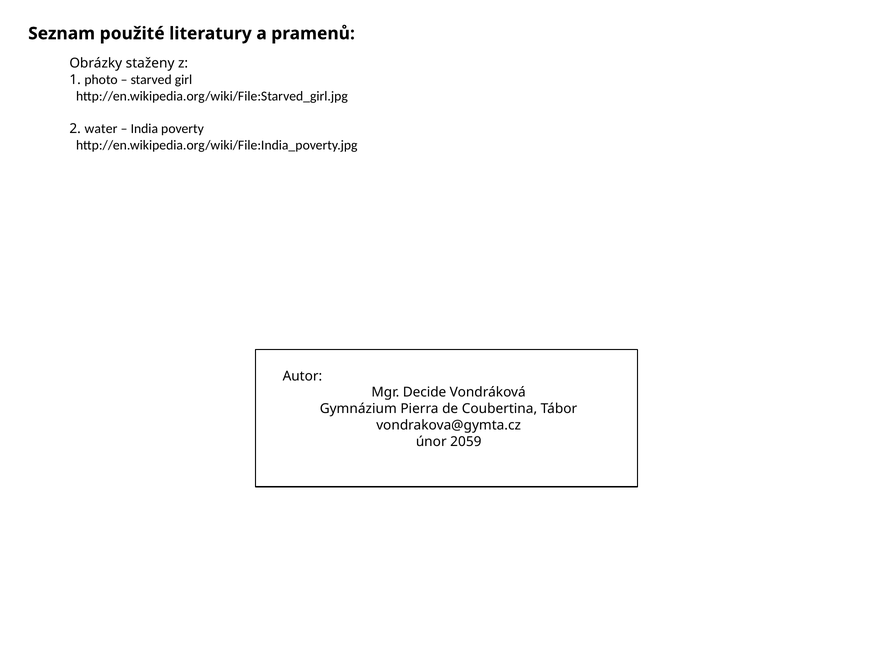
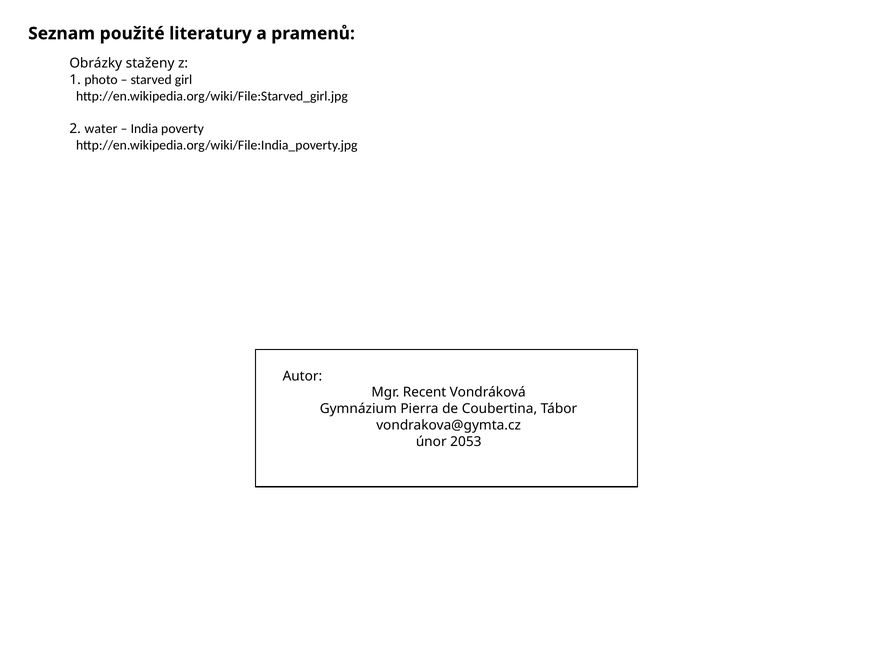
Decide: Decide -> Recent (425, 392)
2059: 2059 -> 2053 (466, 441)
